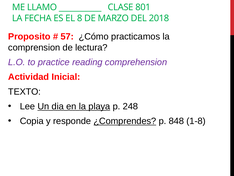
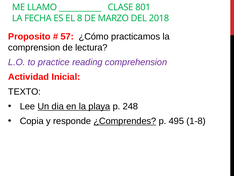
848: 848 -> 495 (176, 121)
